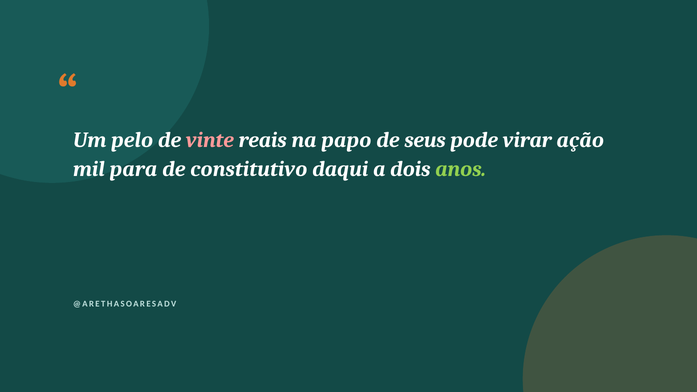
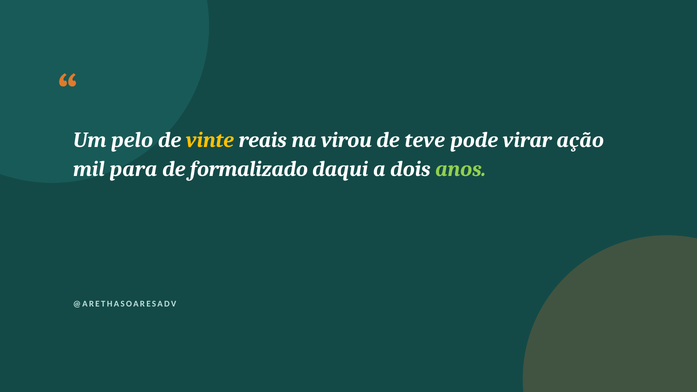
vinte colour: pink -> yellow (210, 140)
papo: papo -> virou (347, 140)
seus: seus -> teve (425, 140)
constitutivo: constitutivo -> formalizado (249, 169)
